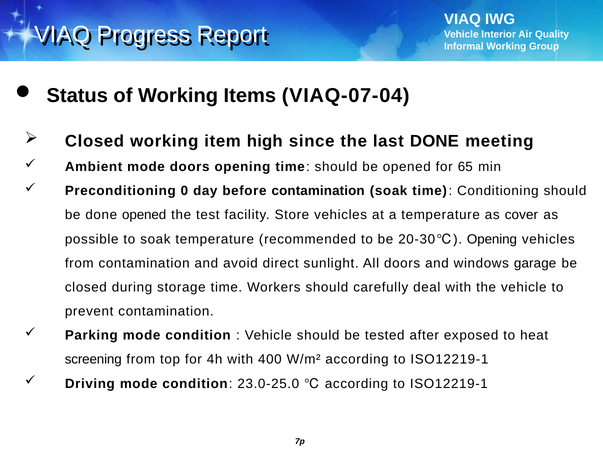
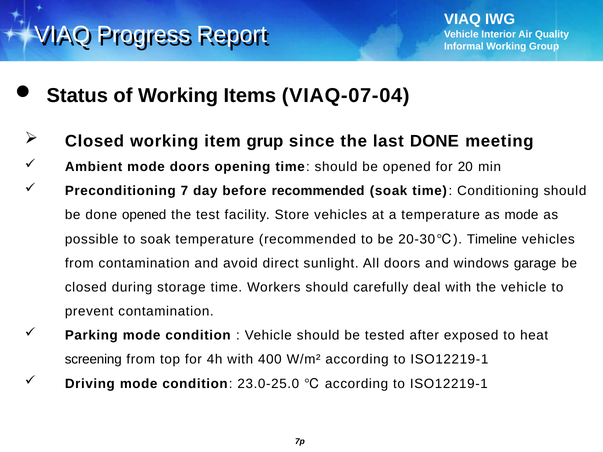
high: high -> grup (265, 141)
65: 65 -> 20 (465, 167)
0: 0 -> 7 (184, 191)
before contamination: contamination -> recommended (318, 191)
as cover: cover -> mode (521, 215)
Opening: Opening -> Timeline (492, 239)
